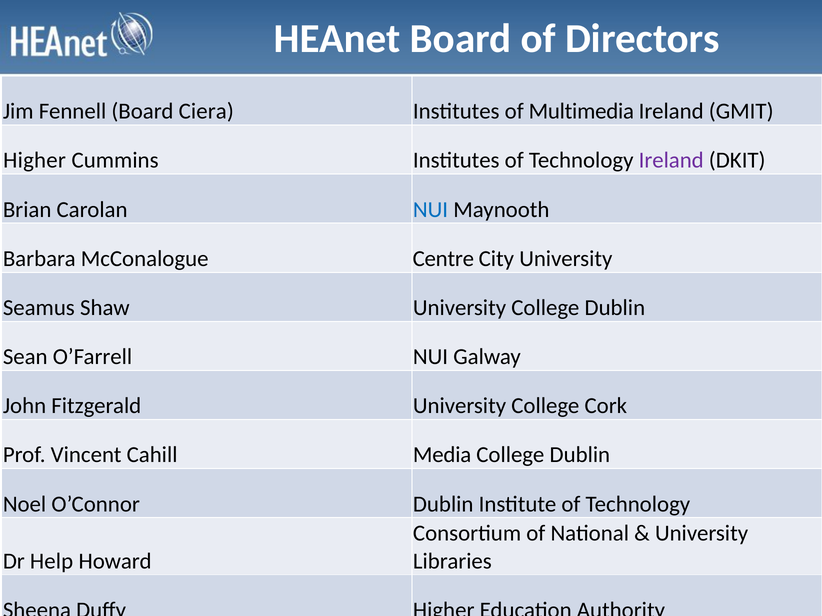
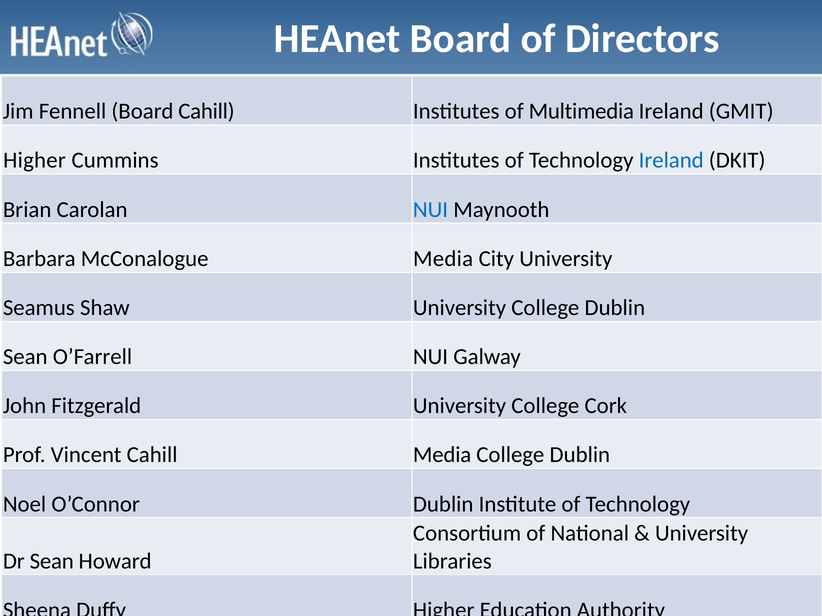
Board Ciera: Ciera -> Cahill (206, 111)
Ireland colour: purple -> blue (671, 161)
McConalogue Centre: Centre -> Media (443, 259)
Dr Help: Help -> Sean (52, 561)
